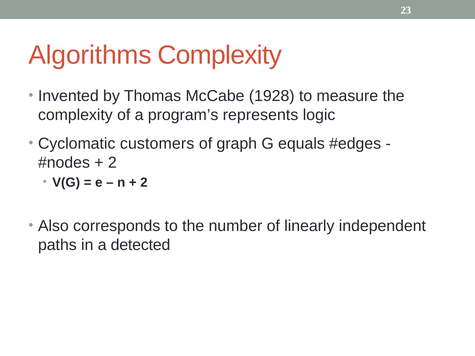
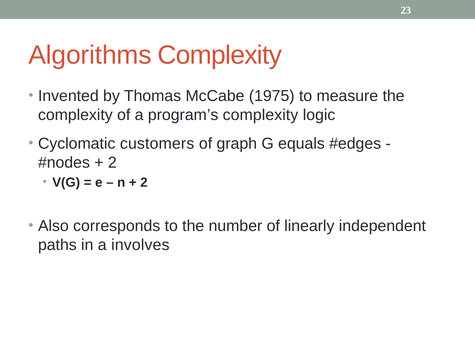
1928: 1928 -> 1975 (272, 96)
program’s represents: represents -> complexity (260, 115)
detected: detected -> involves (140, 245)
